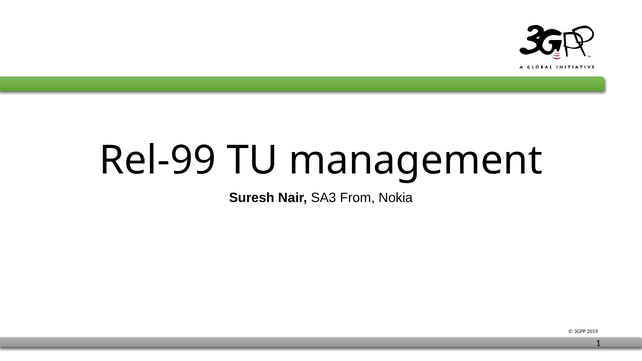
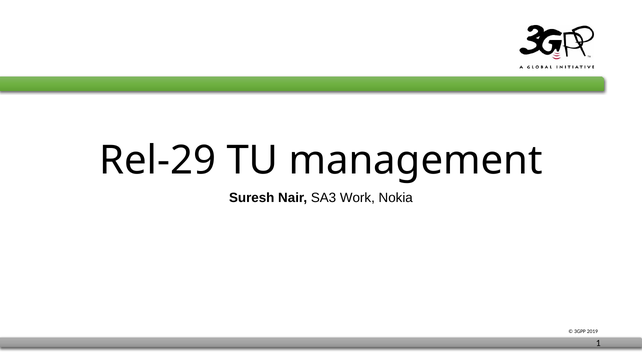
Rel-99: Rel-99 -> Rel-29 (158, 160)
From: From -> Work (357, 198)
